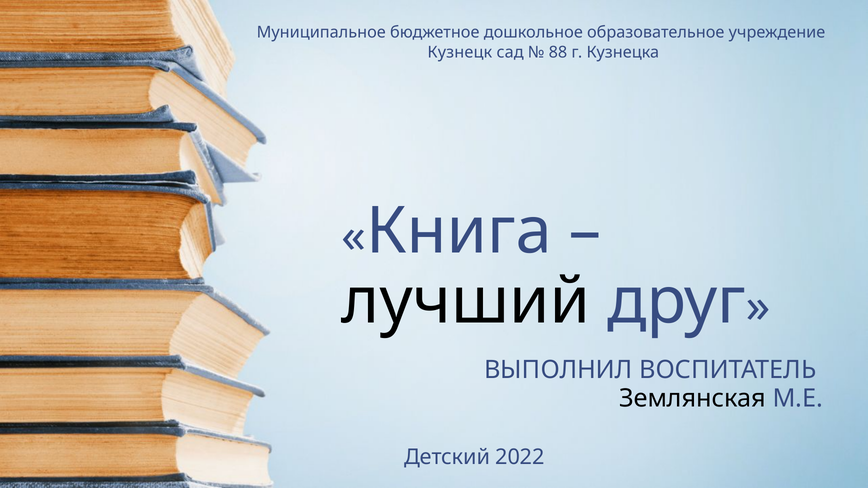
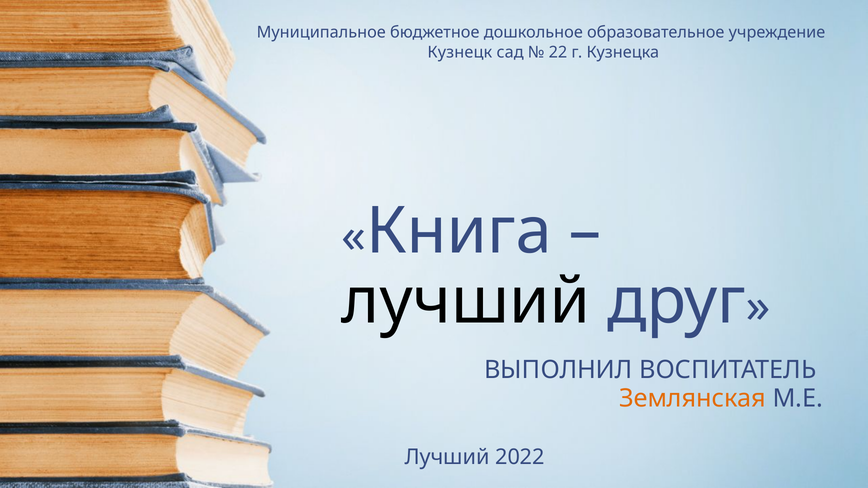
88: 88 -> 22 (558, 52)
Землянская colour: black -> orange (693, 399)
Детский: Детский -> Лучший (447, 457)
